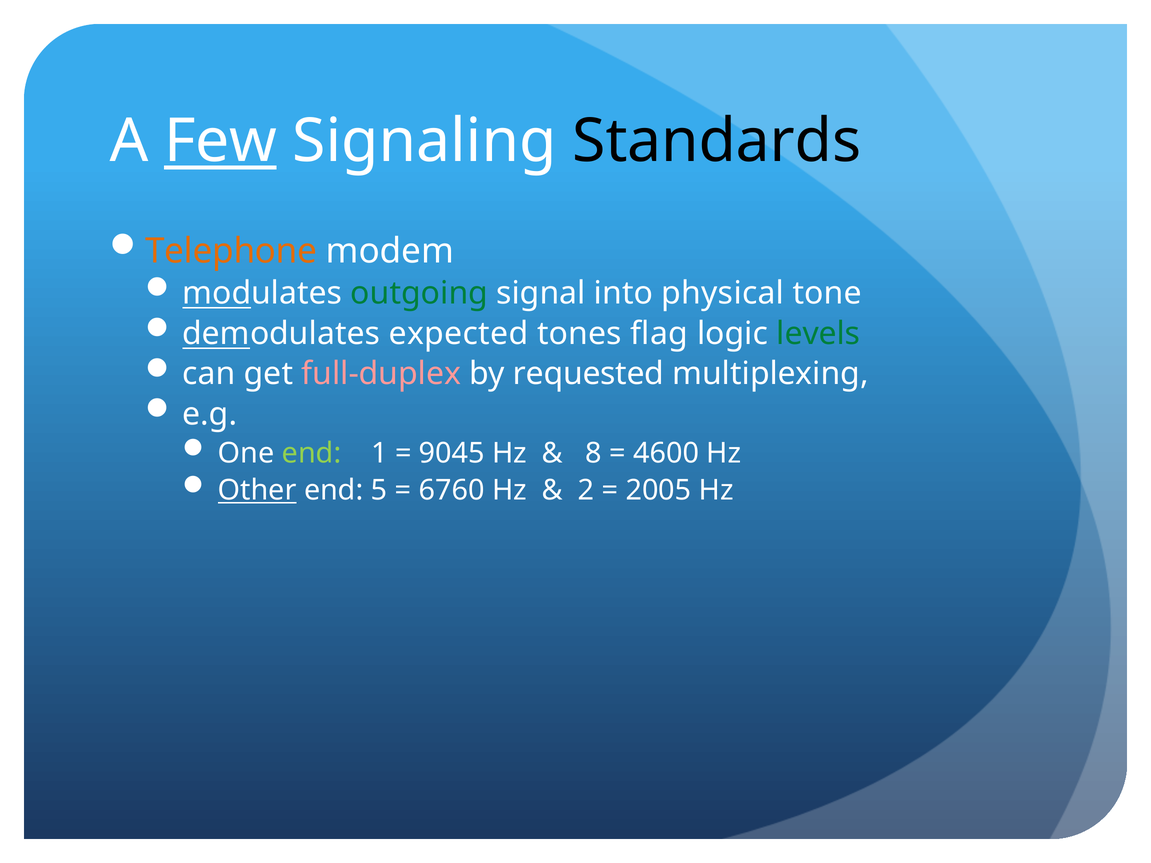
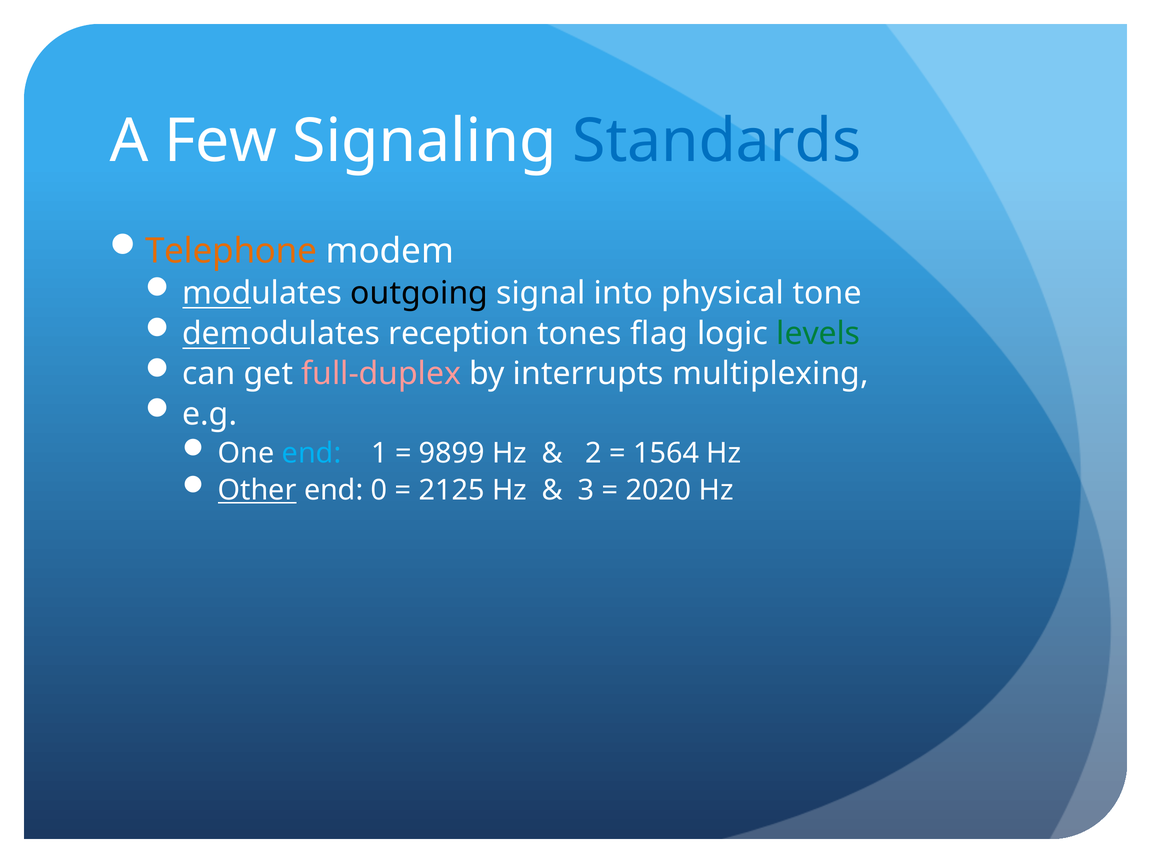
Few underline: present -> none (221, 141)
Standards colour: black -> blue (717, 141)
outgoing colour: green -> black (419, 293)
expected: expected -> reception (459, 334)
requested: requested -> interrupts (588, 374)
end colour: light green -> light blue (312, 453)
9045: 9045 -> 9899 (452, 453)
8: 8 -> 2 (594, 453)
4600: 4600 -> 1564 (666, 453)
5: 5 -> 0 (379, 491)
6760: 6760 -> 2125 (452, 491)
2: 2 -> 3 (586, 491)
2005: 2005 -> 2020 (658, 491)
